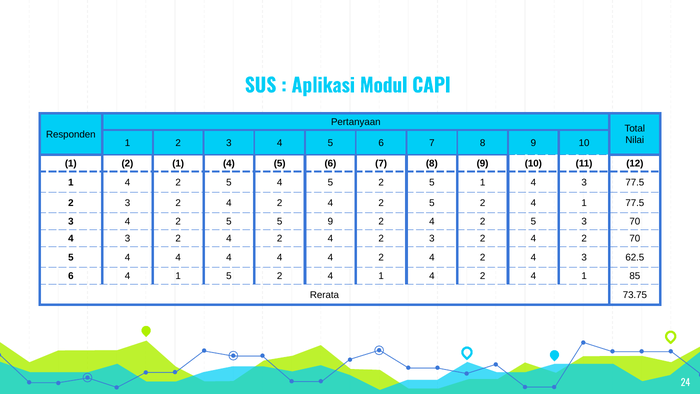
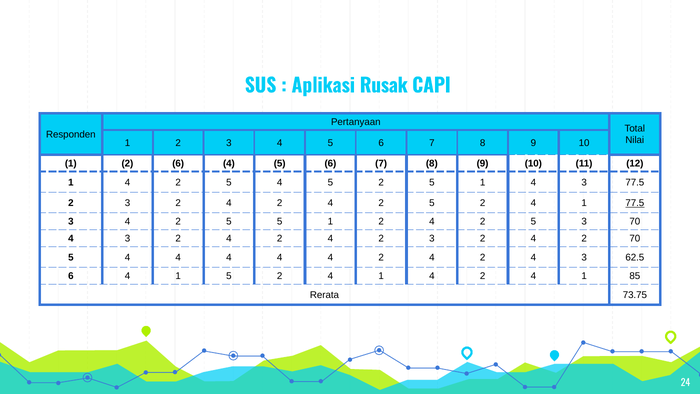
Modul: Modul -> Rusak (384, 86)
2 1: 1 -> 6 (178, 164)
77.5 underline: none -> present (635, 203)
5 5 9: 9 -> 1 (330, 222)
